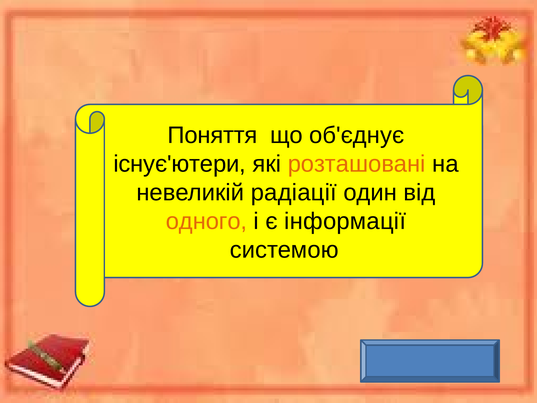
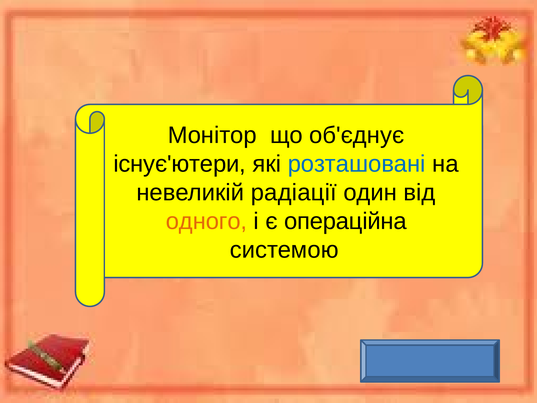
Поняття: Поняття -> Монітор (212, 135)
розташовані colour: orange -> blue (357, 164)
інформації: інформації -> операційна (345, 221)
